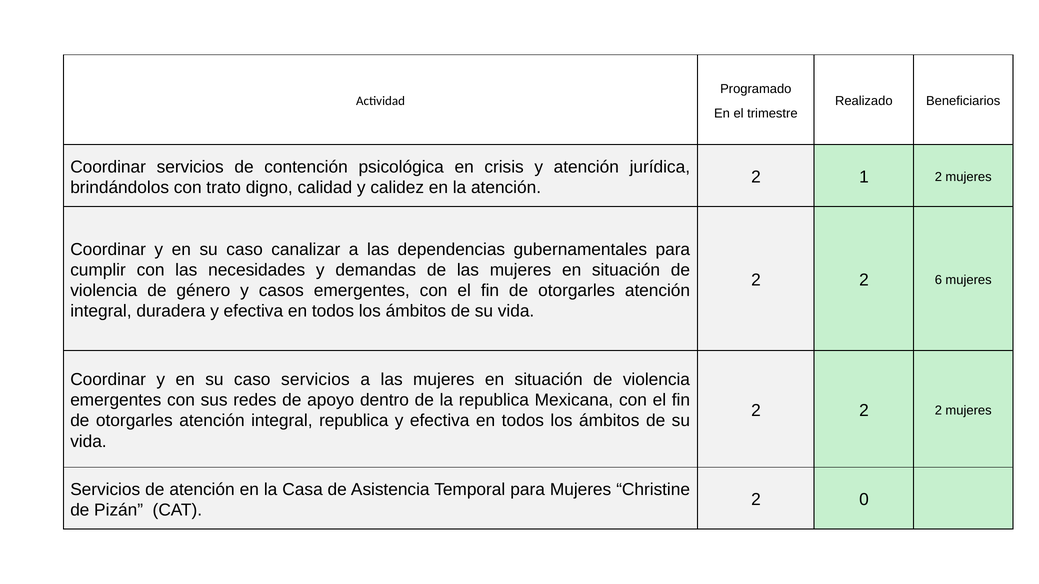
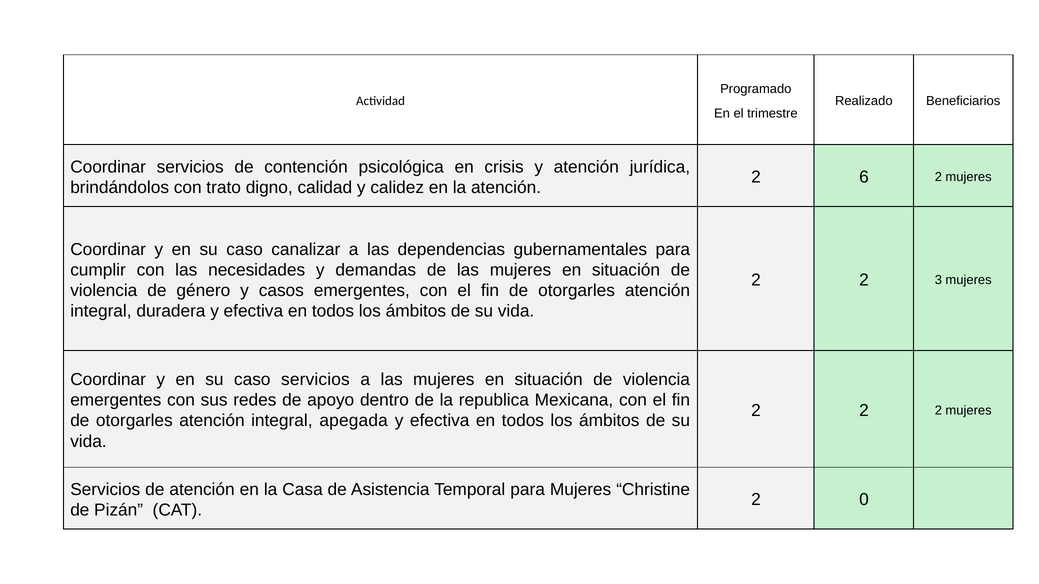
1: 1 -> 6 (864, 177)
6: 6 -> 3 (938, 280)
integral republica: republica -> apegada (354, 421)
